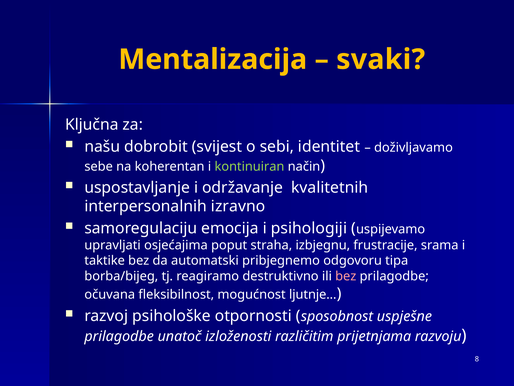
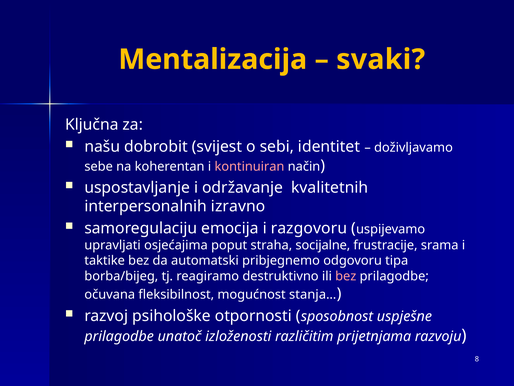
kontinuiran colour: light green -> pink (249, 166)
psihologiji: psihologiji -> razgovoru (309, 228)
izbjegnu: izbjegnu -> socijalne (323, 245)
ljutnje…: ljutnje… -> stanja… (313, 294)
